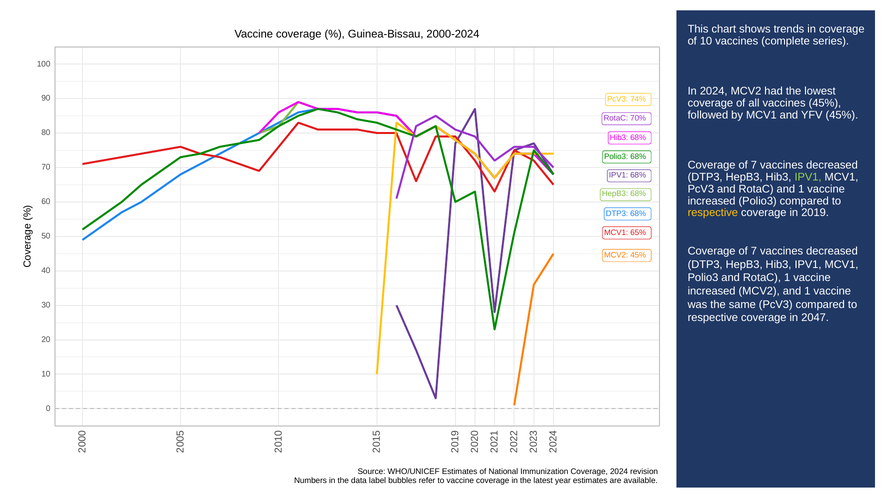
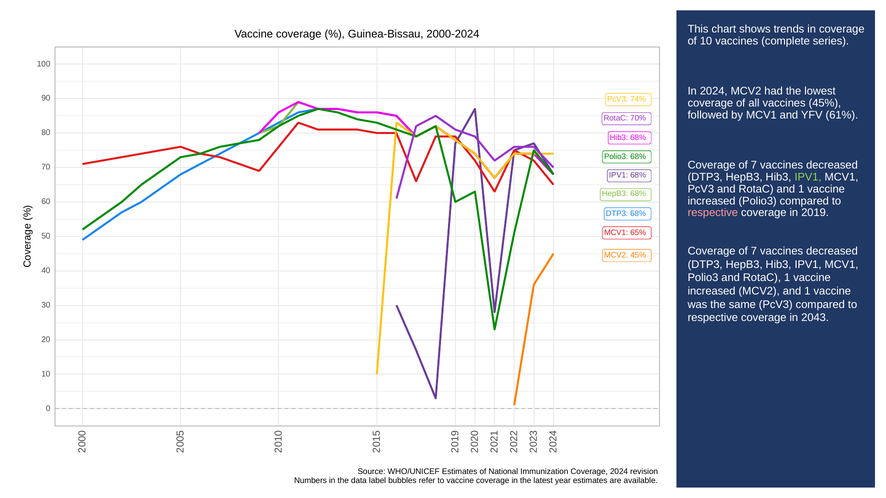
YFV 45%: 45% -> 61% (842, 115)
respective colour: yellow -> pink (713, 213)
2047: 2047 -> 2043 (815, 318)
